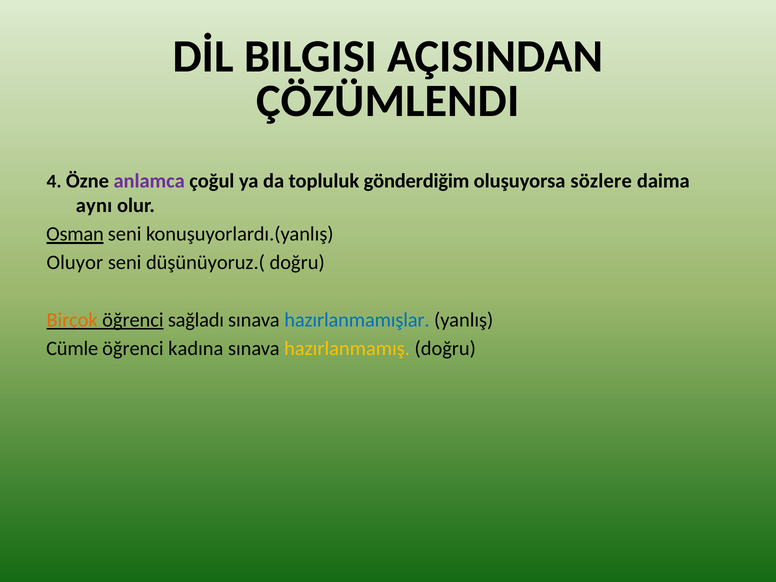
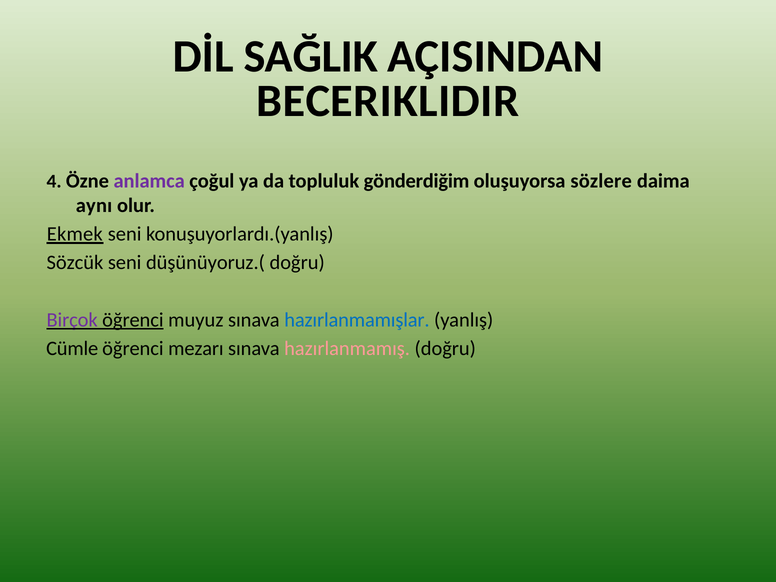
BILGISI: BILGISI -> SAĞLIK (311, 57)
ÇÖZÜMLENDI: ÇÖZÜMLENDI -> BECERIKLIDIR (388, 101)
Osman: Osman -> Ekmek (75, 234)
Oluyor: Oluyor -> Sözcük (75, 263)
Birçok colour: orange -> purple (72, 320)
sağladı: sağladı -> muyuz (196, 320)
kadına: kadına -> mezarı (196, 349)
hazırlanmamış colour: yellow -> pink (347, 349)
